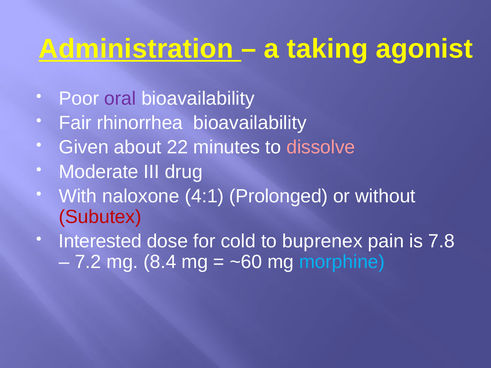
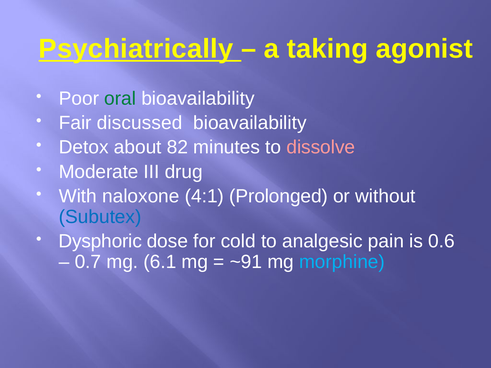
Administration: Administration -> Psychiatrically (136, 49)
oral colour: purple -> green (120, 99)
rhinorrhea: rhinorrhea -> discussed (140, 123)
Given: Given -> Detox (84, 147)
22: 22 -> 82 (177, 147)
Subutex colour: red -> blue (100, 217)
Interested: Interested -> Dysphoric (100, 241)
buprenex: buprenex -> analgesic (322, 241)
7.8: 7.8 -> 0.6 (441, 241)
7.2: 7.2 -> 0.7 (88, 262)
8.4: 8.4 -> 6.1 (160, 262)
~60: ~60 -> ~91 (246, 262)
